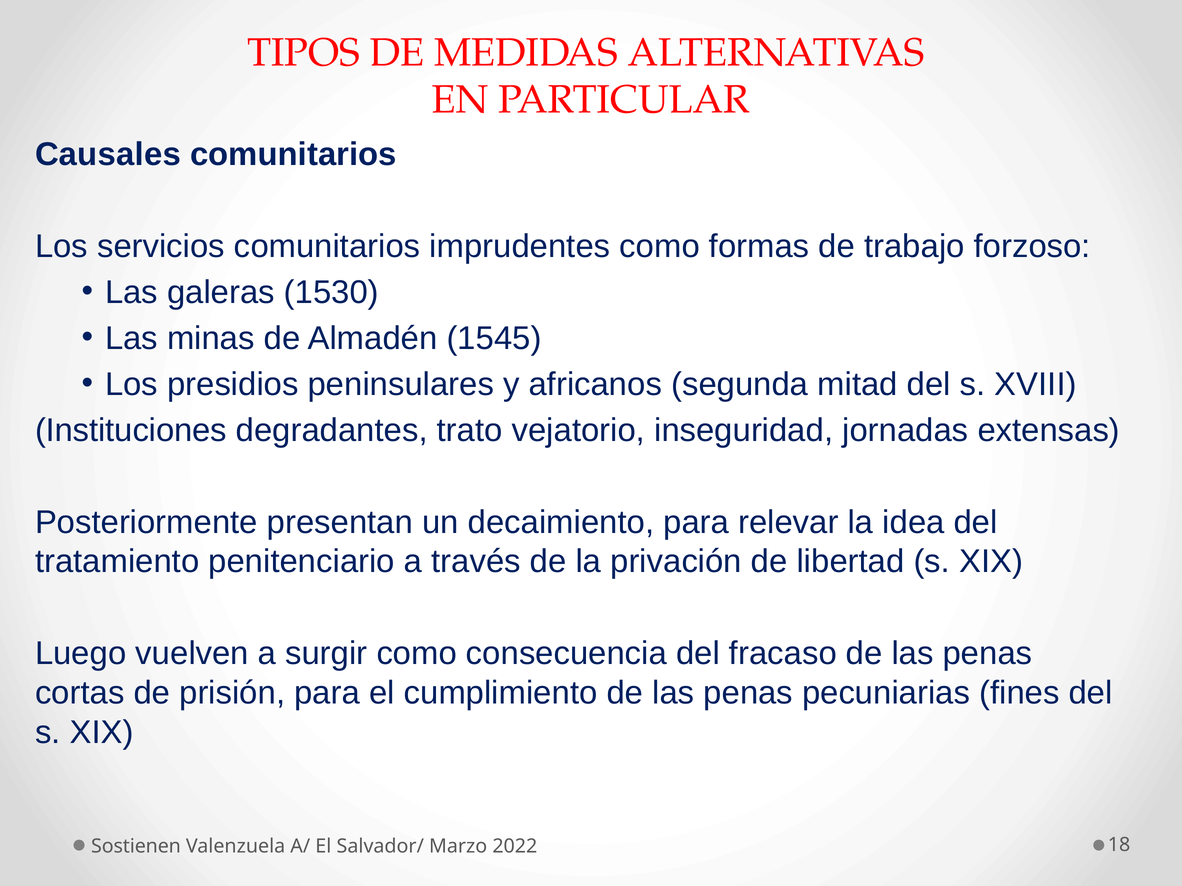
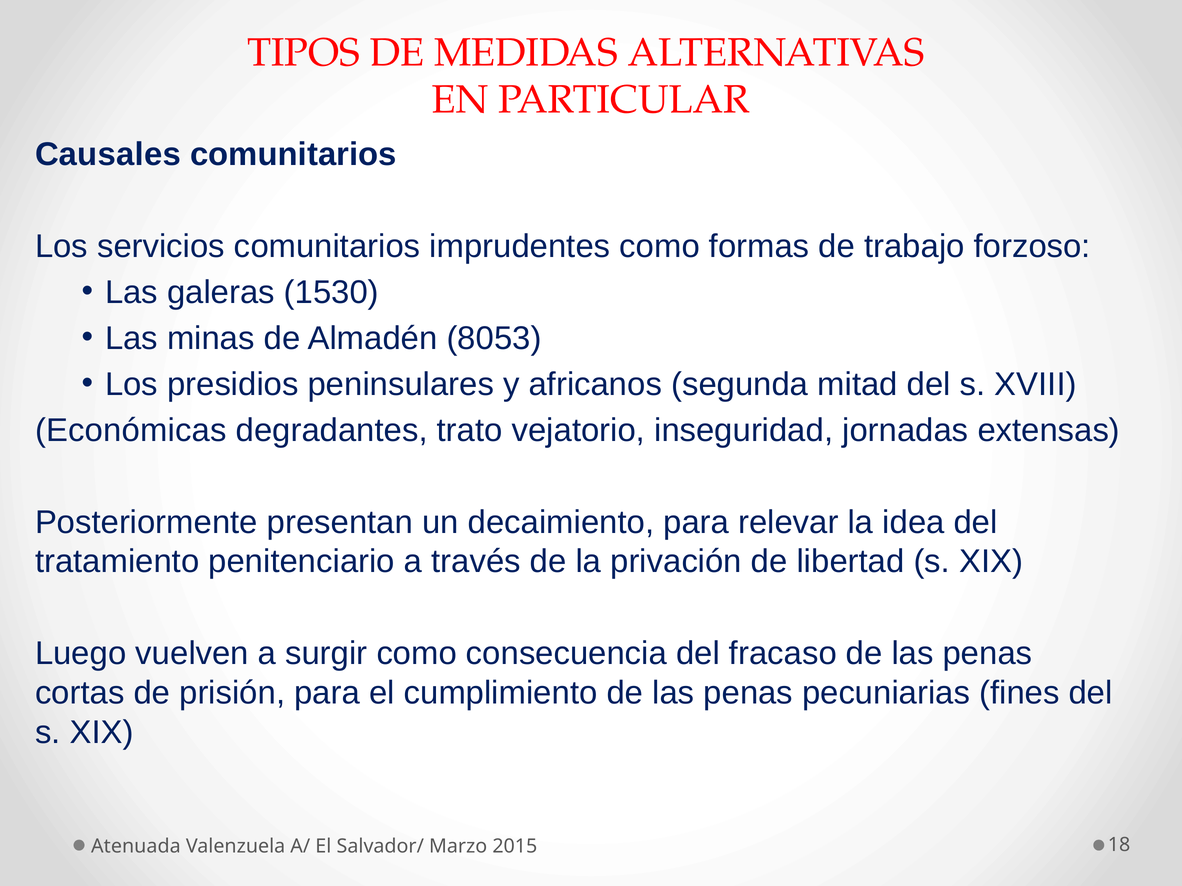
1545: 1545 -> 8053 (494, 339)
Instituciones: Instituciones -> Económicas (131, 431)
Sostienen: Sostienen -> Atenuada (136, 847)
2022: 2022 -> 2015 (515, 847)
